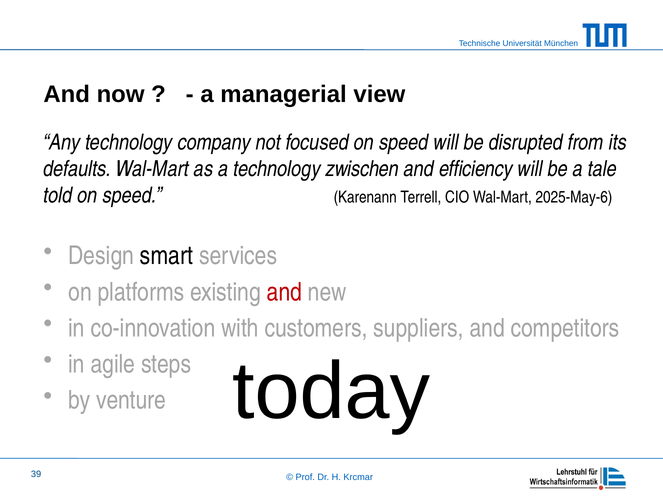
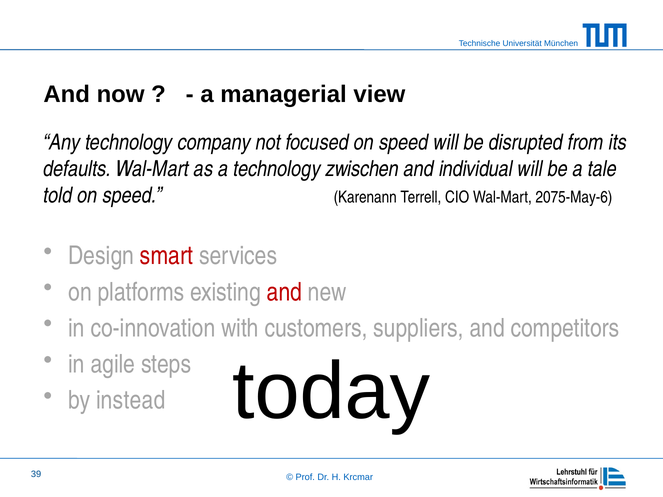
efficiency: efficiency -> individual (476, 169)
2025-May-6: 2025-May-6 -> 2075-May-6 (574, 197)
smart colour: black -> red (167, 256)
venture: venture -> instead (131, 401)
